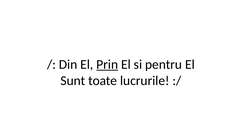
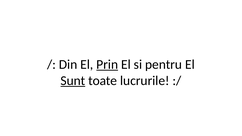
Sunt underline: none -> present (73, 81)
